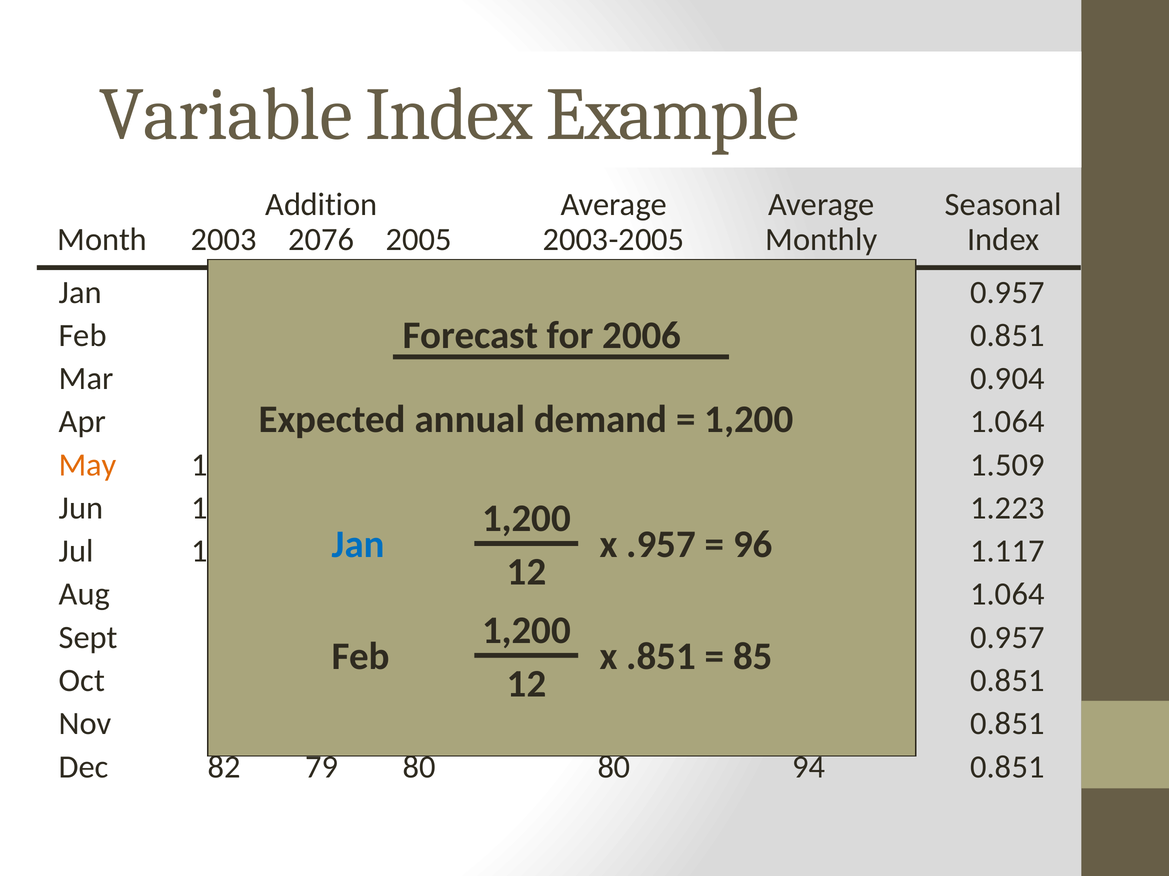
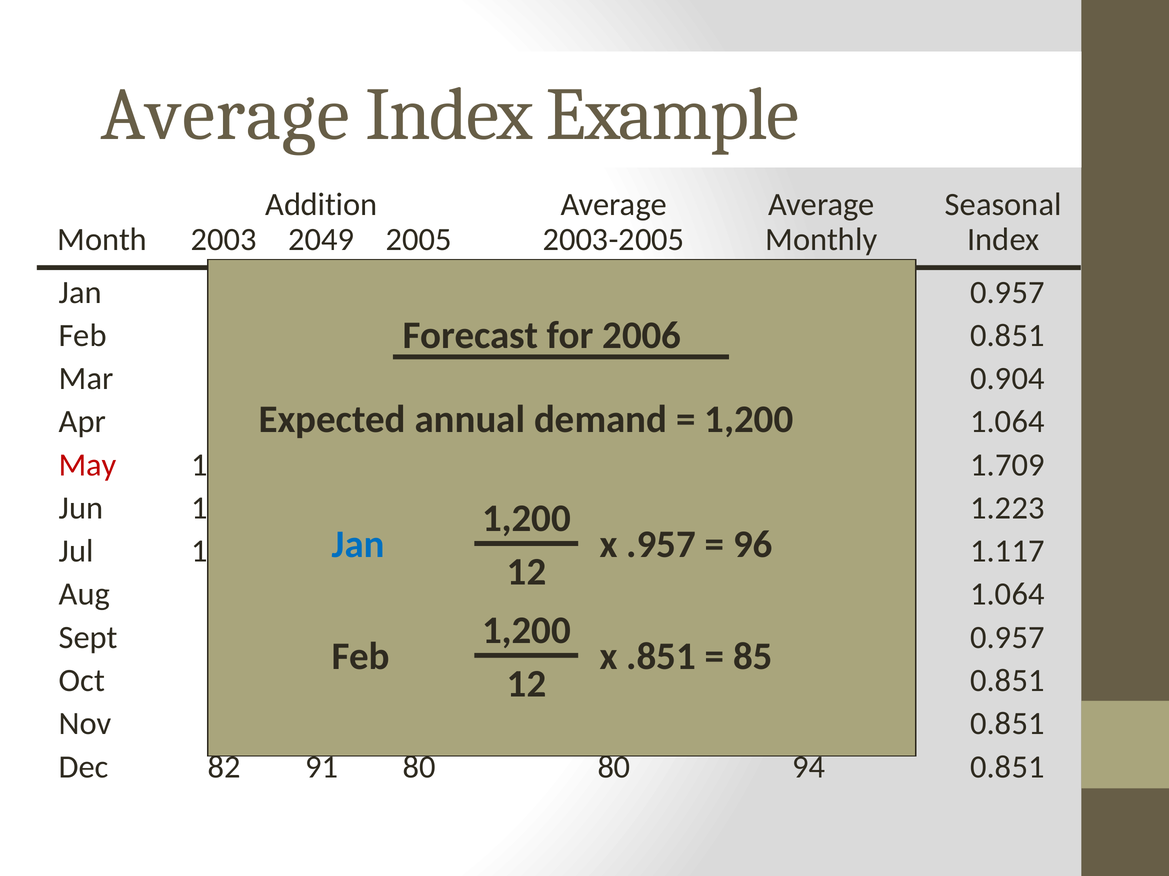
Variable: Variable -> Average (225, 115)
2076: 2076 -> 2049 (321, 240)
May colour: orange -> red (88, 465)
1.509: 1.509 -> 1.709 (1007, 465)
79: 79 -> 91 (322, 767)
